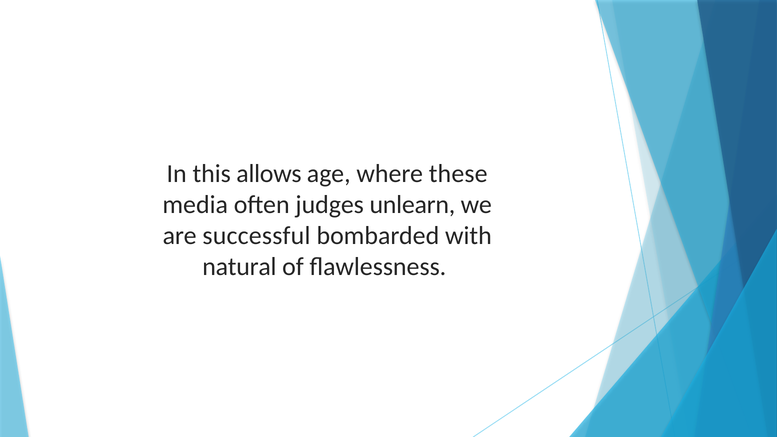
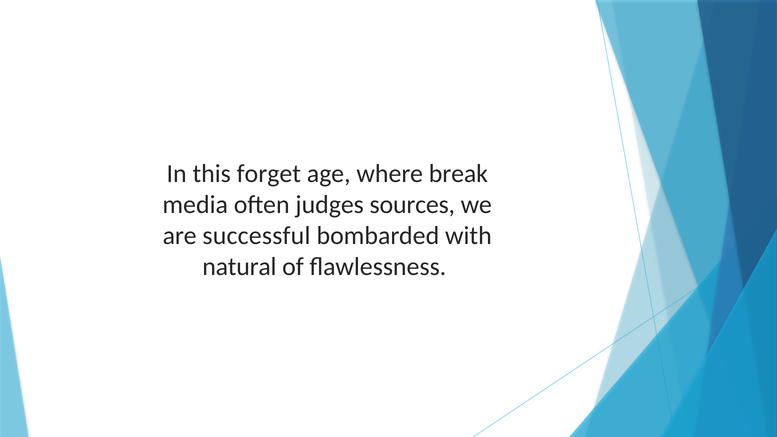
allows: allows -> forget (269, 174)
these: these -> break (458, 174)
unlearn: unlearn -> sources (412, 205)
